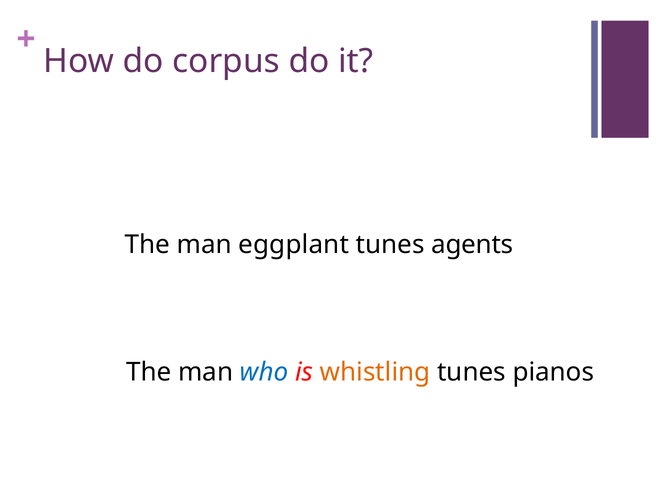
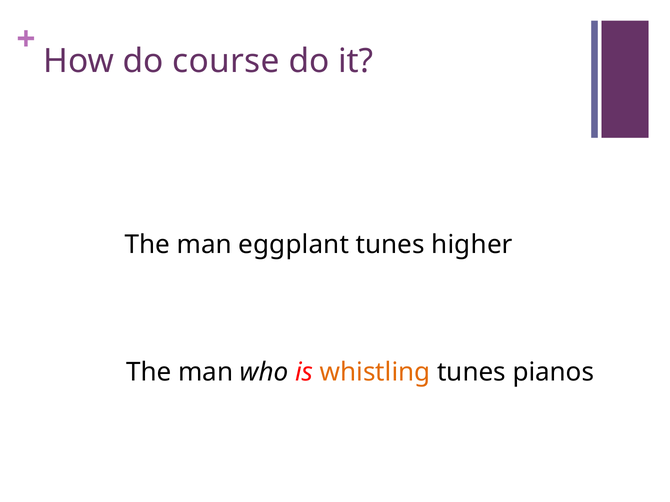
corpus: corpus -> course (226, 61)
agents: agents -> higher (472, 245)
who colour: blue -> black (264, 372)
